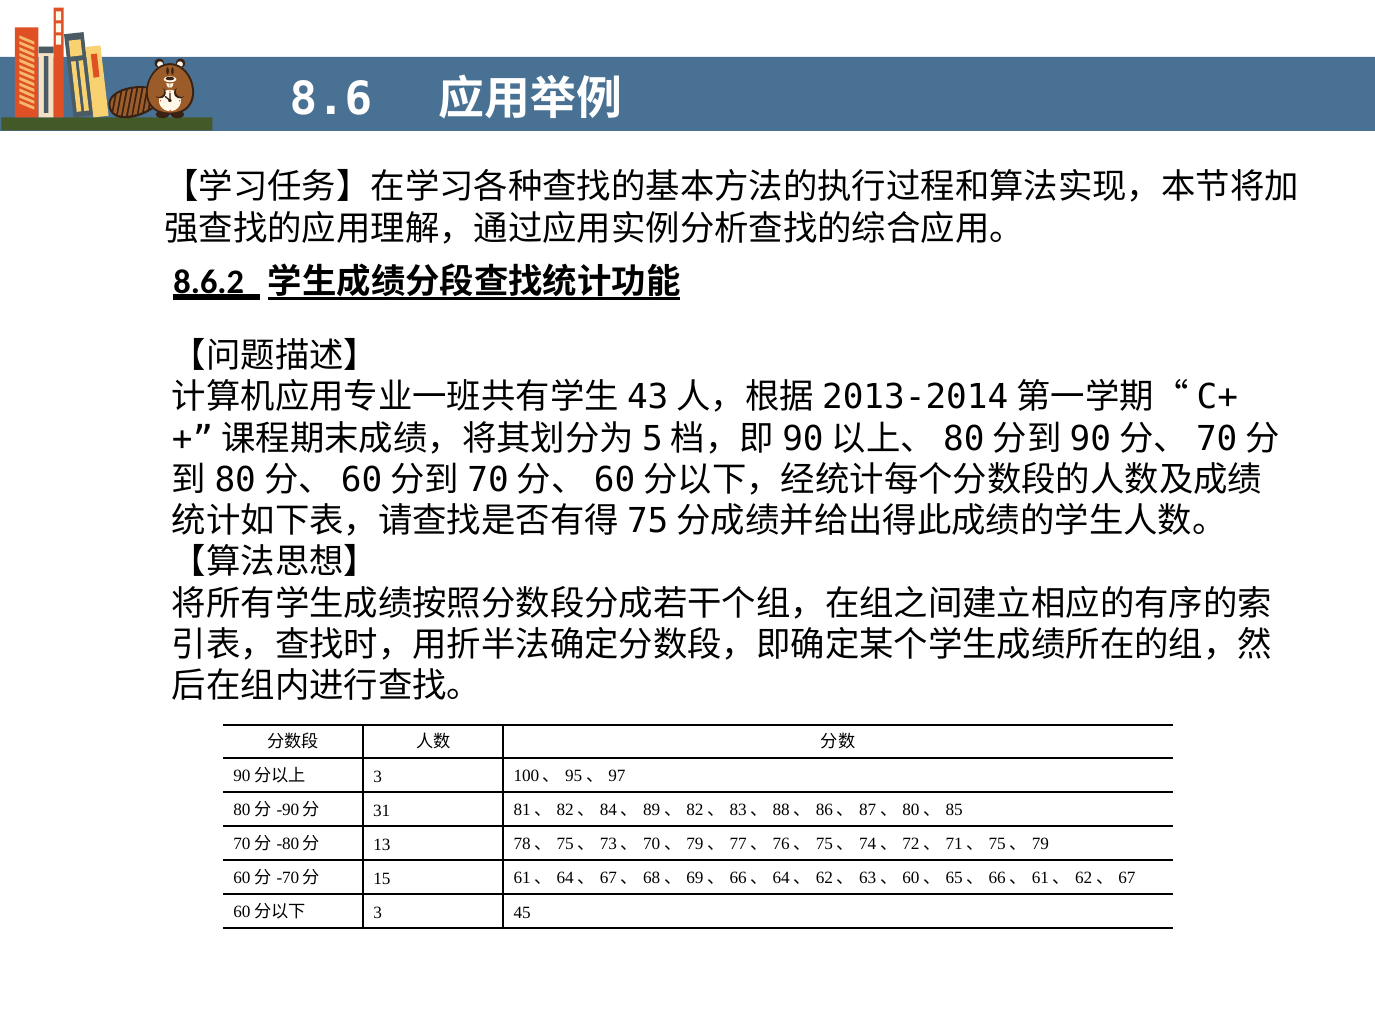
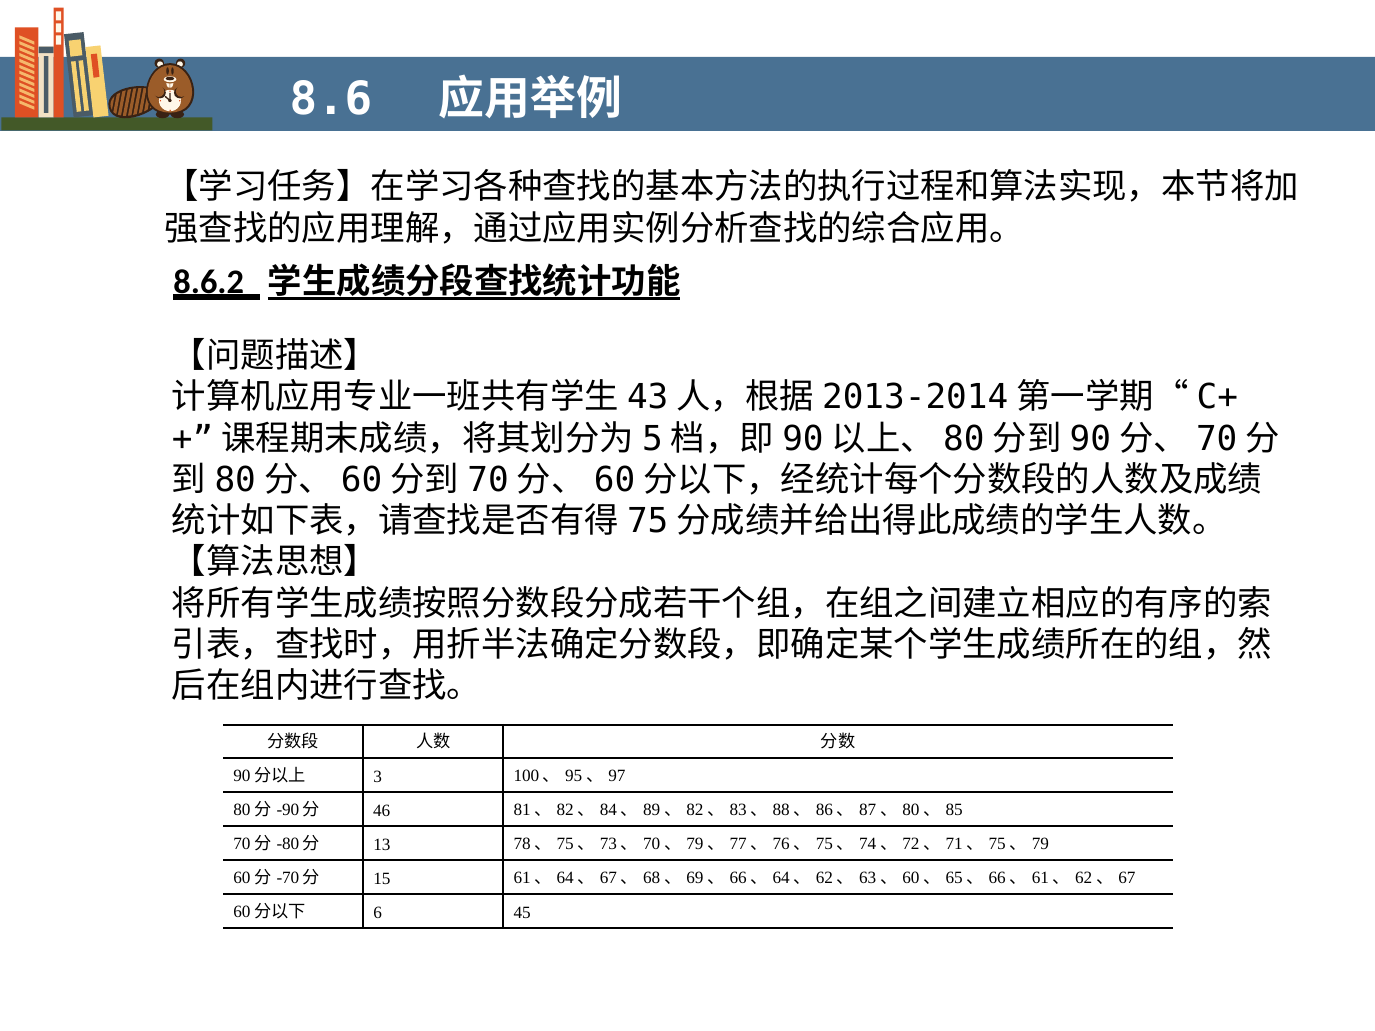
31: 31 -> 46 (382, 811)
3: 3 -> 6 (378, 913)
